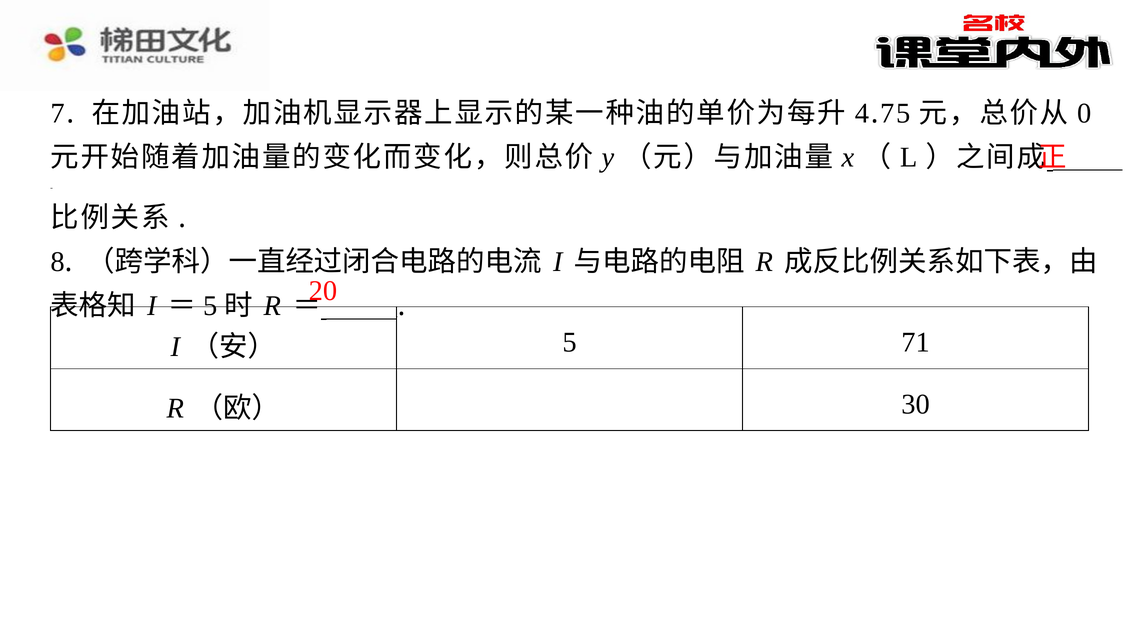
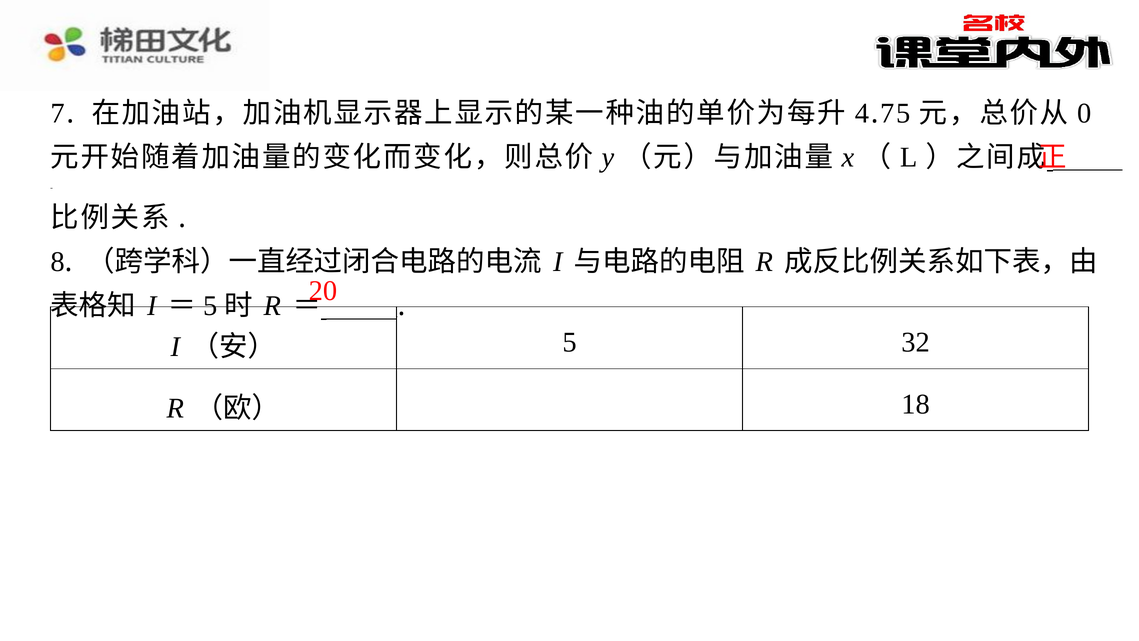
71: 71 -> 32 (916, 342)
30: 30 -> 18 (916, 404)
